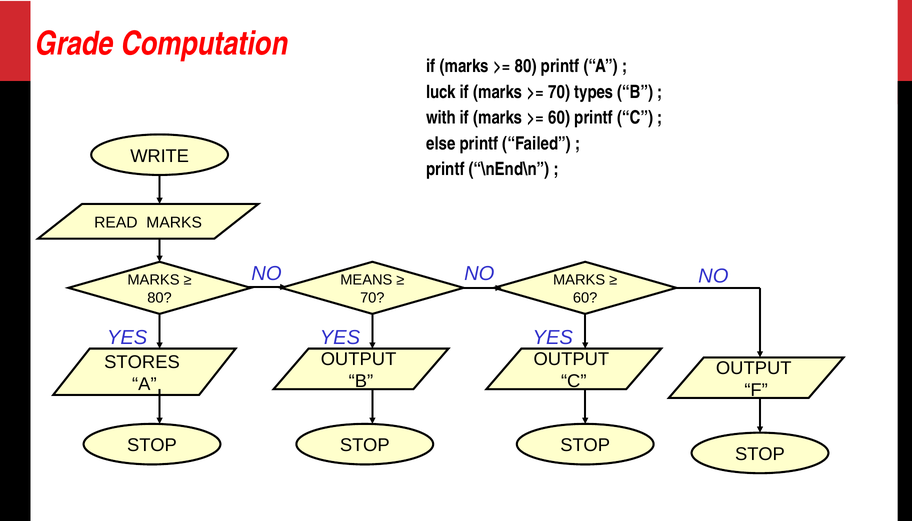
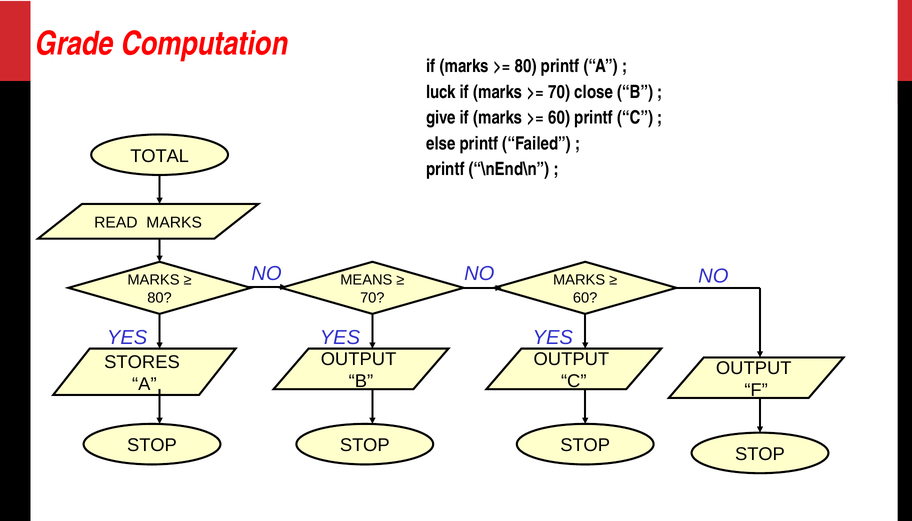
types: types -> close (594, 92)
with: with -> give (441, 118)
WRITE: WRITE -> TOTAL (160, 156)
